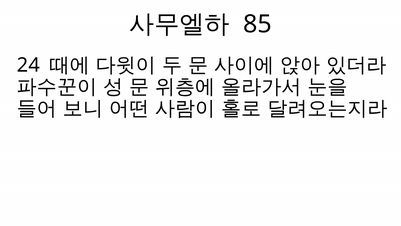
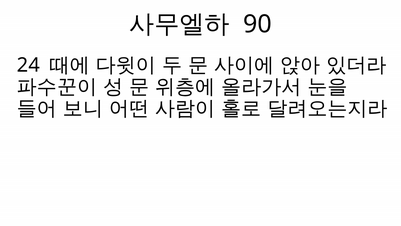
85: 85 -> 90 (257, 24)
